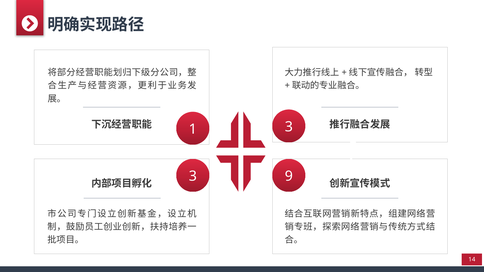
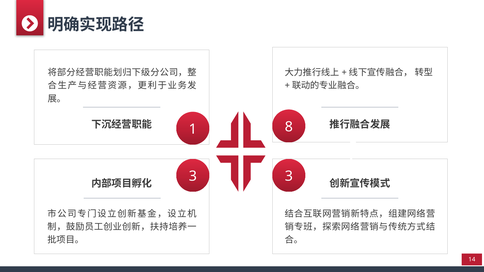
1 3: 3 -> 8 (289, 127)
3 9: 9 -> 3 (289, 176)
